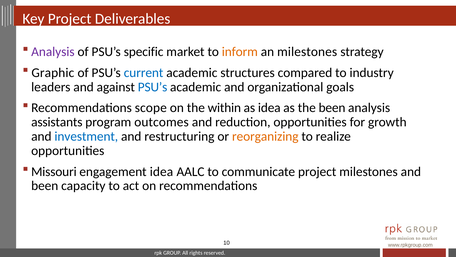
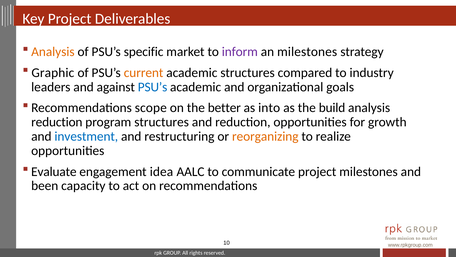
Analysis colour: purple -> orange (53, 52)
inform colour: orange -> purple (240, 52)
current colour: blue -> orange (144, 73)
within: within -> better (224, 108)
as idea: idea -> into (269, 108)
the been: been -> build (332, 108)
assistants: assistants -> reduction (57, 122)
program outcomes: outcomes -> structures (162, 122)
Missouri: Missouri -> Evaluate (54, 171)
